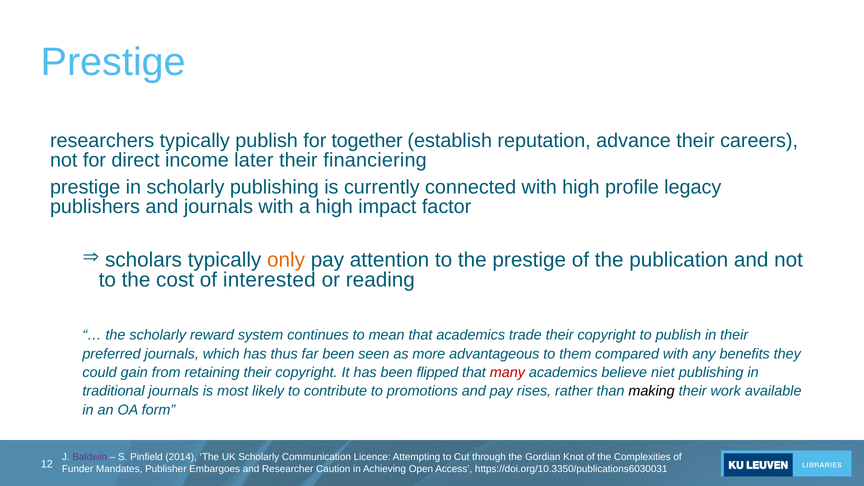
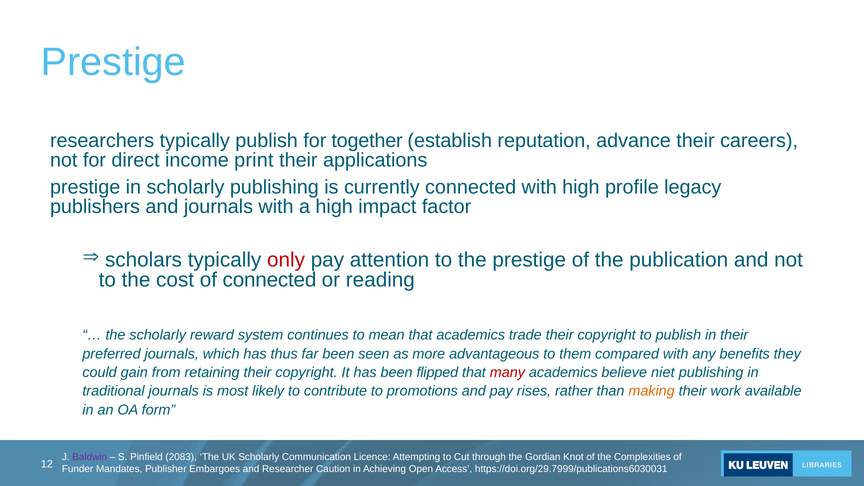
later: later -> print (254, 160)
financiering: financiering -> applications (375, 160)
only colour: orange -> red (286, 260)
of interested: interested -> connected (270, 280)
making colour: black -> orange (652, 391)
2014: 2014 -> 2083 (181, 457)
https://doi.org/10.3350/publications6030031: https://doi.org/10.3350/publications6030031 -> https://doi.org/29.7999/publications6030031 (571, 469)
